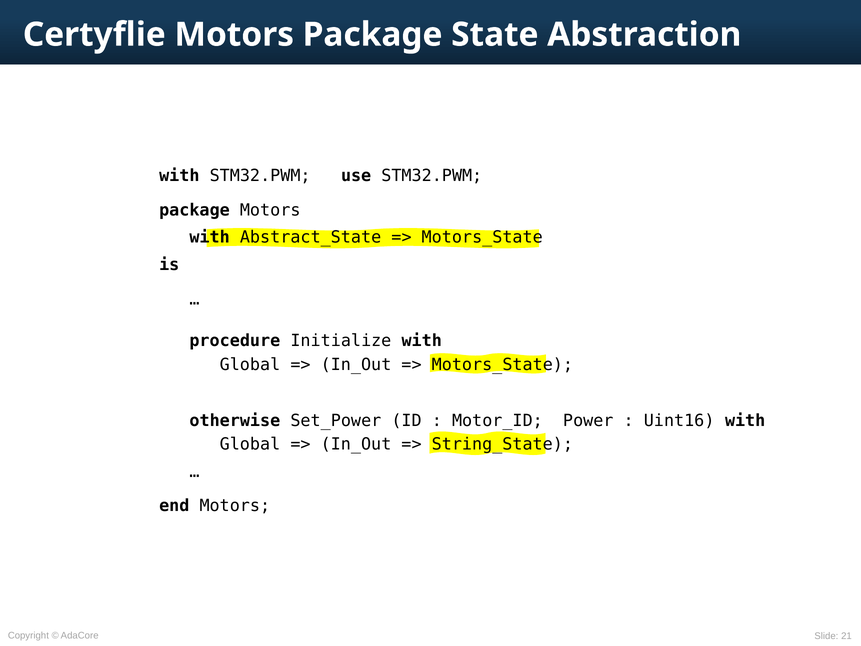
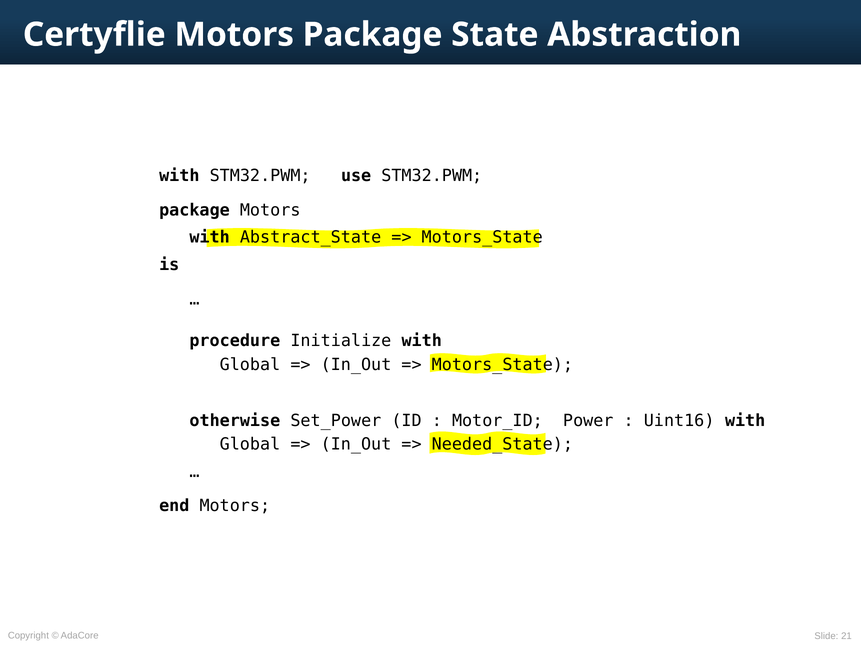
String_State: String_State -> Needed_State (502, 444)
